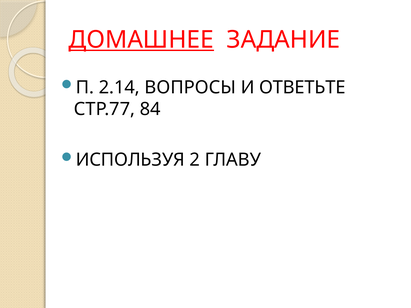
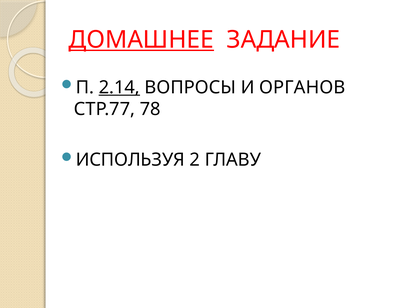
2.14 underline: none -> present (119, 87)
ОТВЕТЬТЕ: ОТВЕТЬТЕ -> ОРГАНОВ (302, 87)
84: 84 -> 78 (150, 109)
